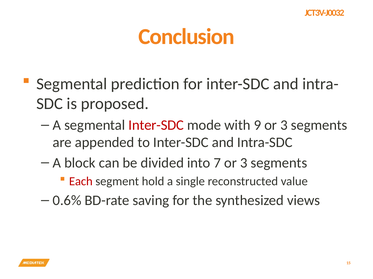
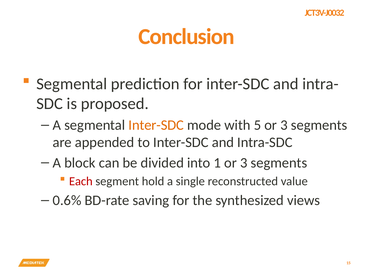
Inter-SDC colour: red -> orange (156, 125)
9: 9 -> 5 (257, 125)
7: 7 -> 1 (217, 163)
